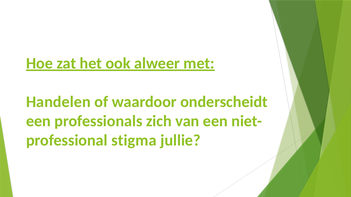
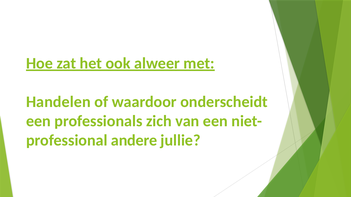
stigma: stigma -> andere (134, 141)
